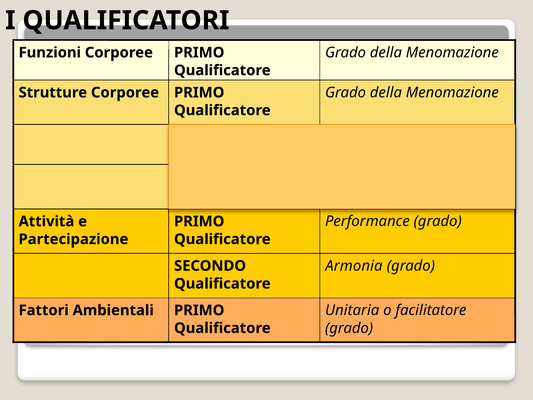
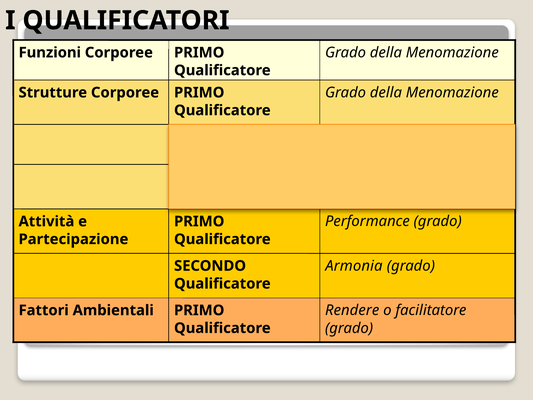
Unitaria: Unitaria -> Rendere (352, 310)
